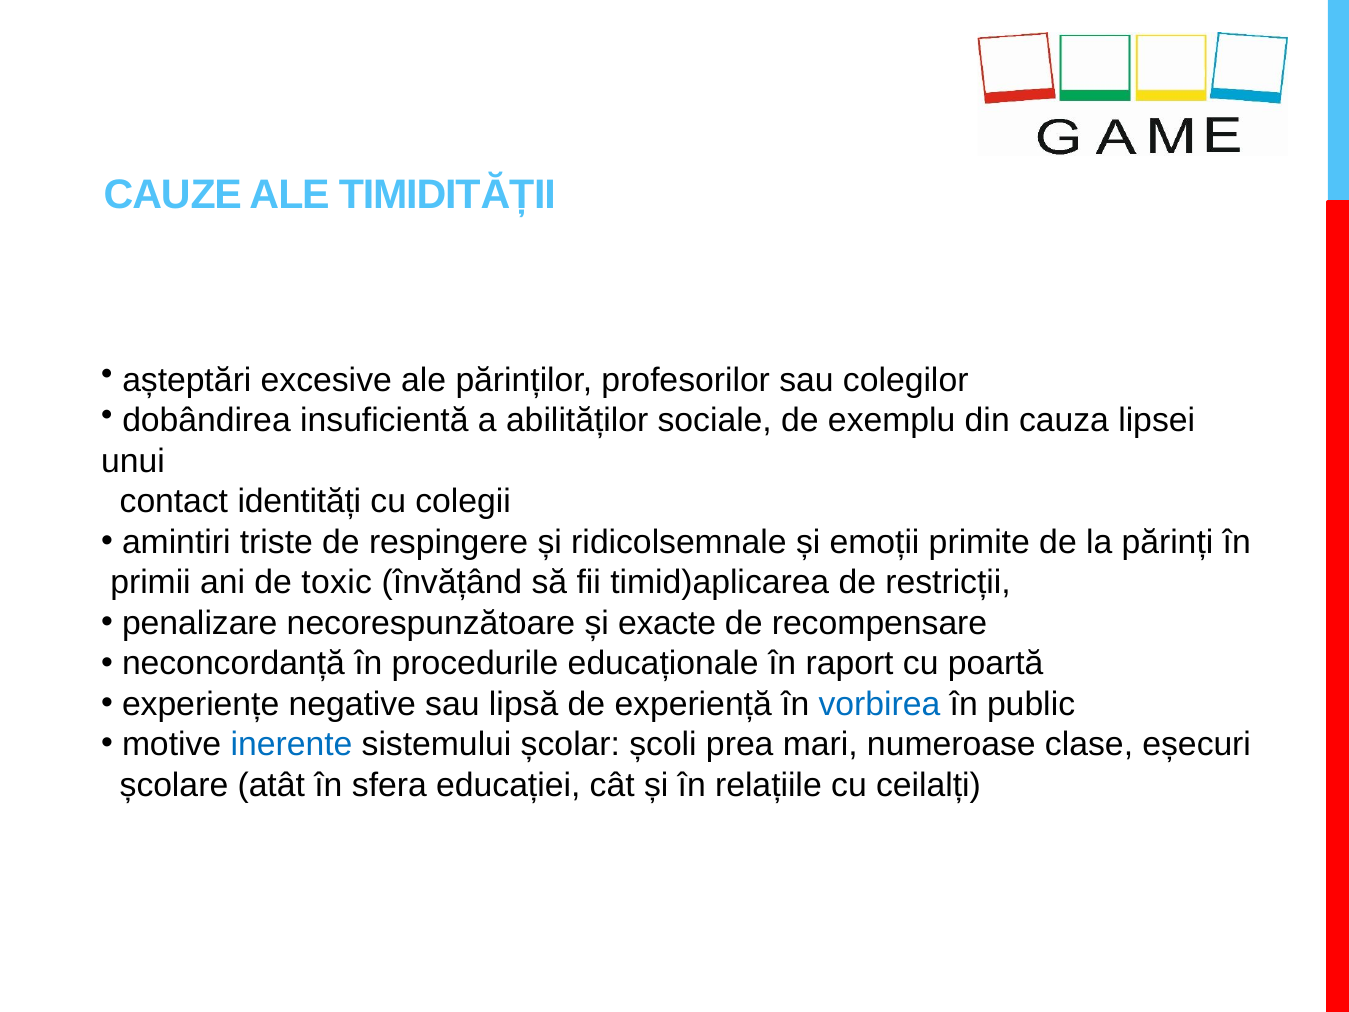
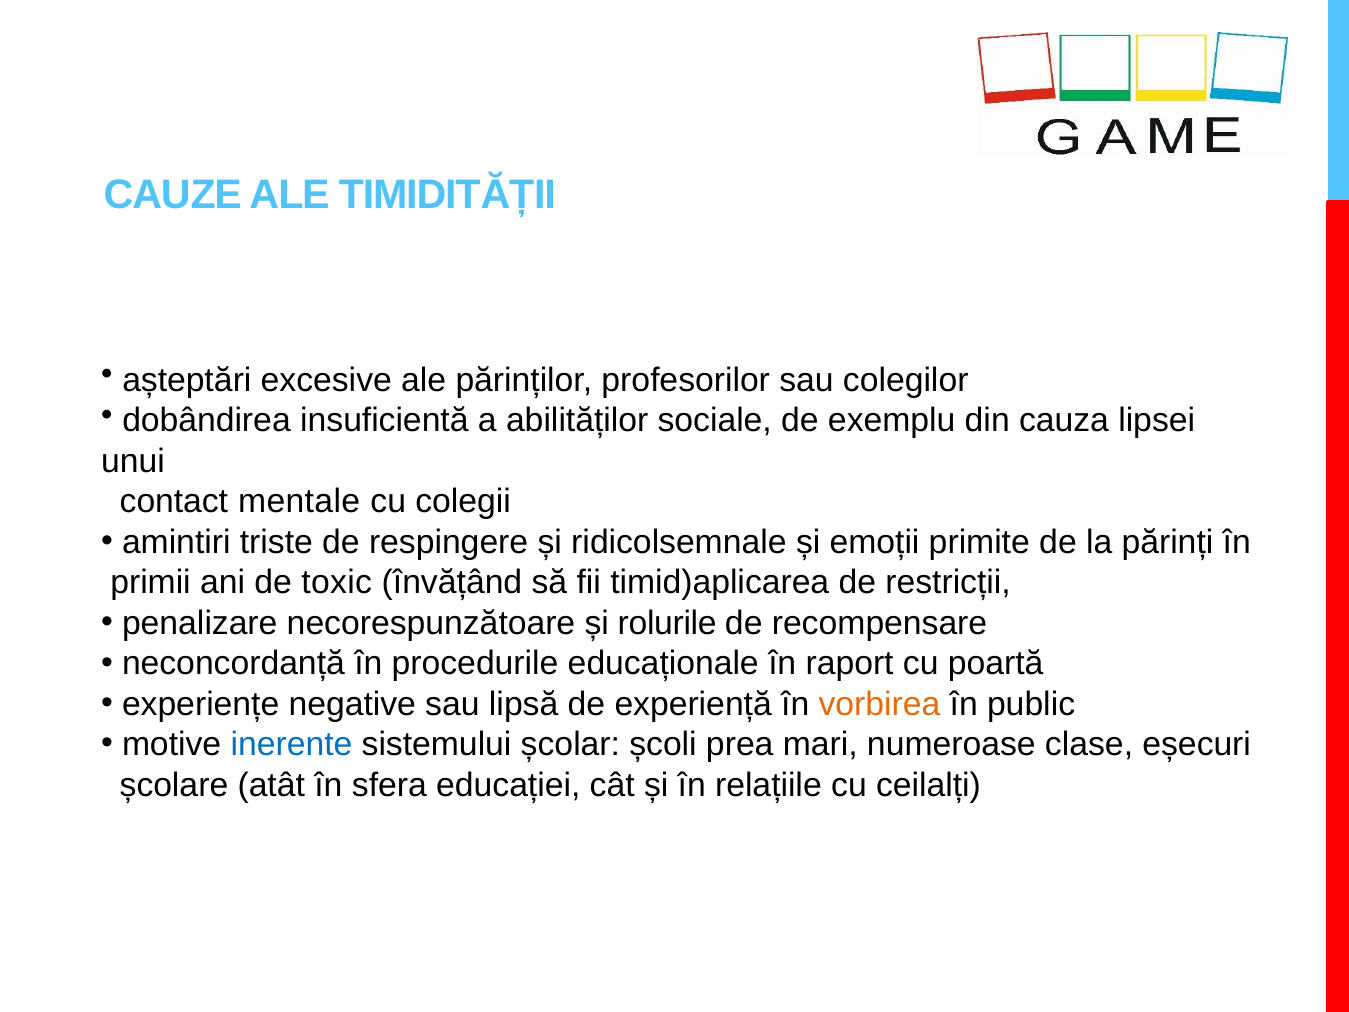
identități: identități -> mentale (299, 502)
exacte: exacte -> rolurile (667, 623)
vorbirea colour: blue -> orange (879, 704)
